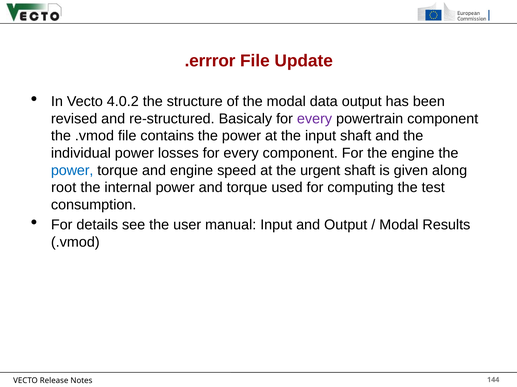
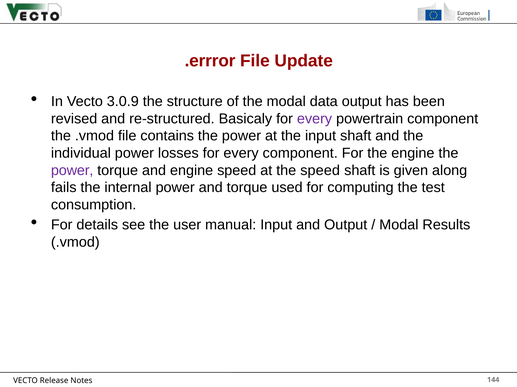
4.0.2: 4.0.2 -> 3.0.9 (123, 102)
power colour: blue -> purple (72, 171)
the urgent: urgent -> speed (320, 171)
root: root -> fails (64, 188)
